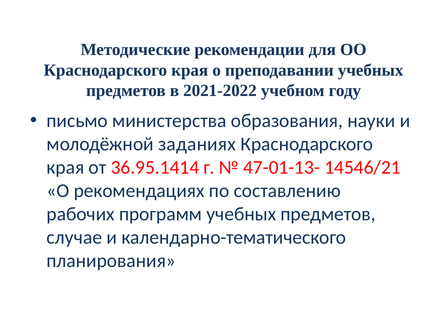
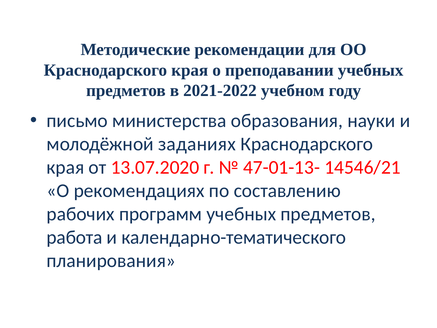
36.95.1414: 36.95.1414 -> 13.07.2020 (155, 167)
случае: случае -> работа (75, 237)
